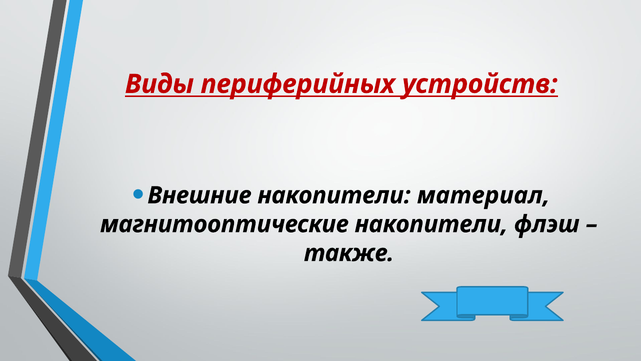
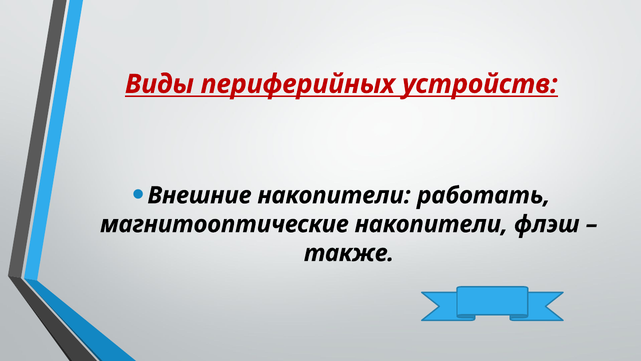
материал: материал -> работать (484, 195)
